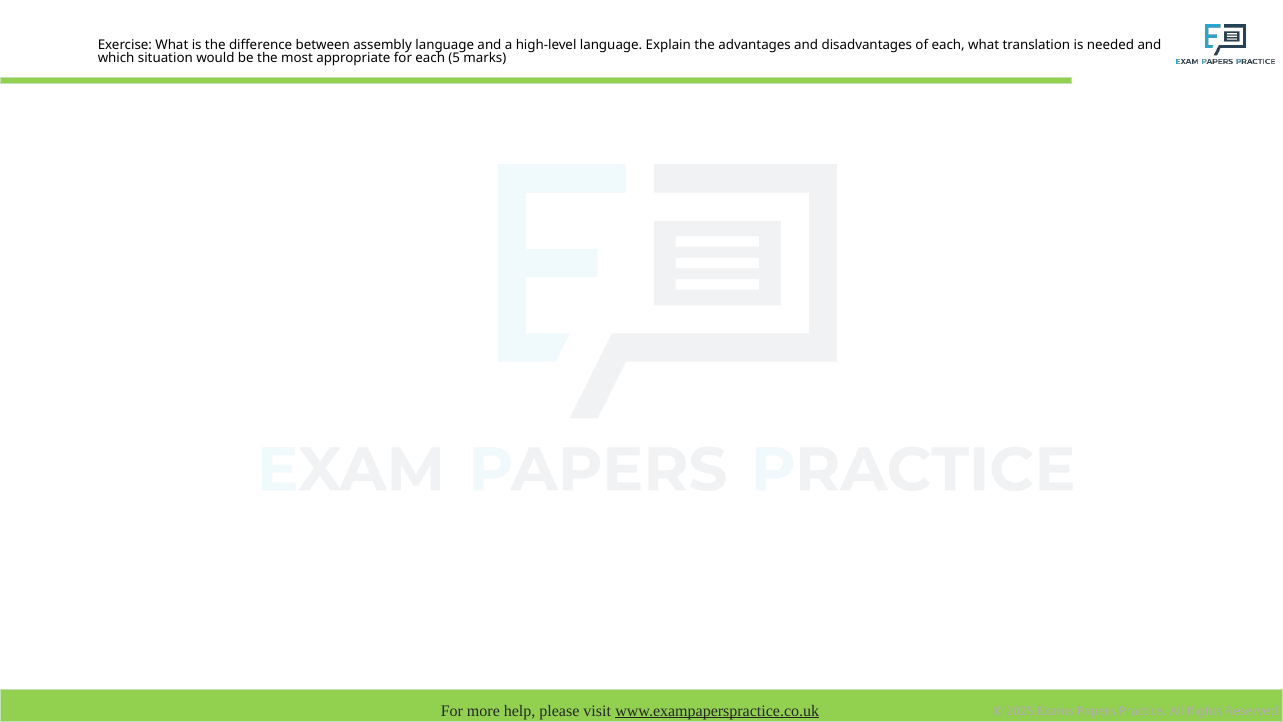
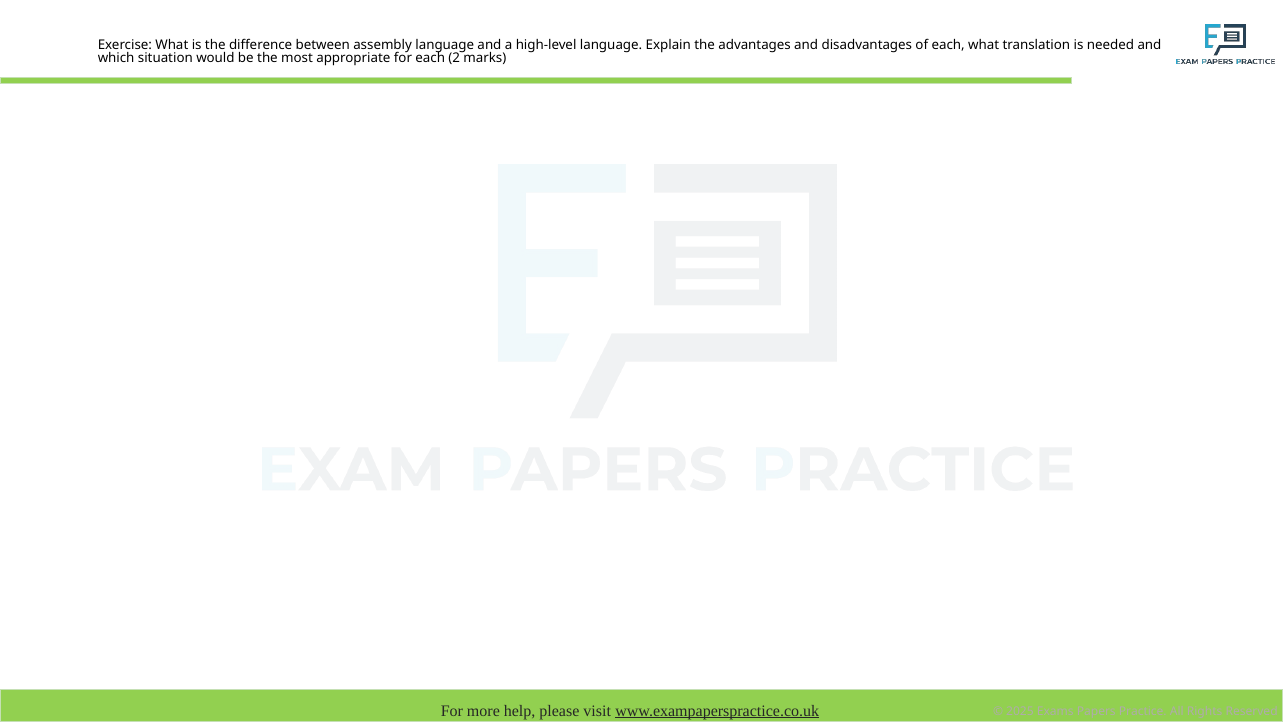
5: 5 -> 2 (454, 58)
